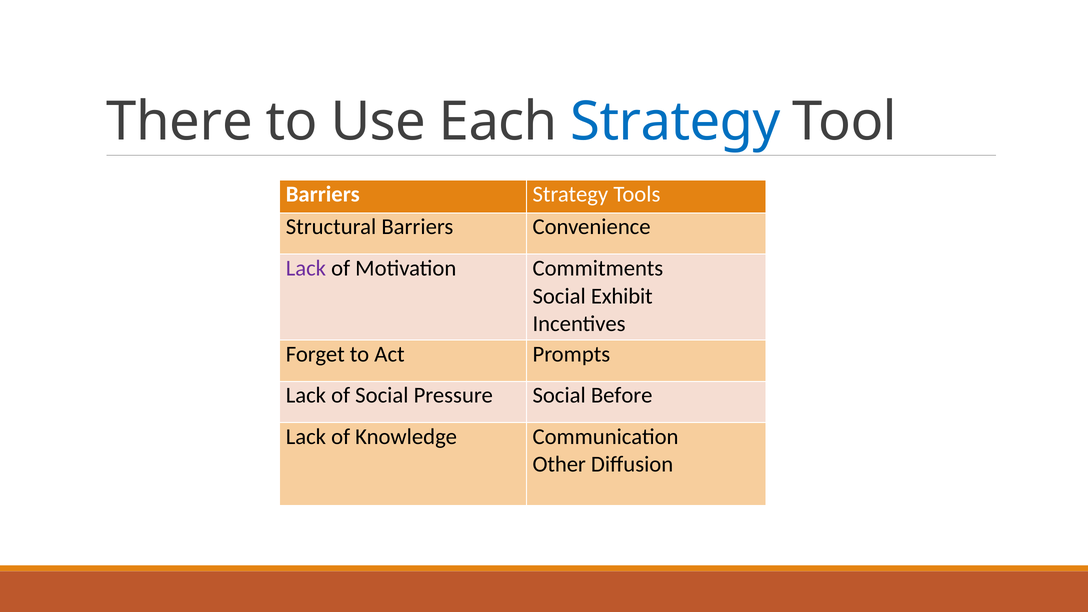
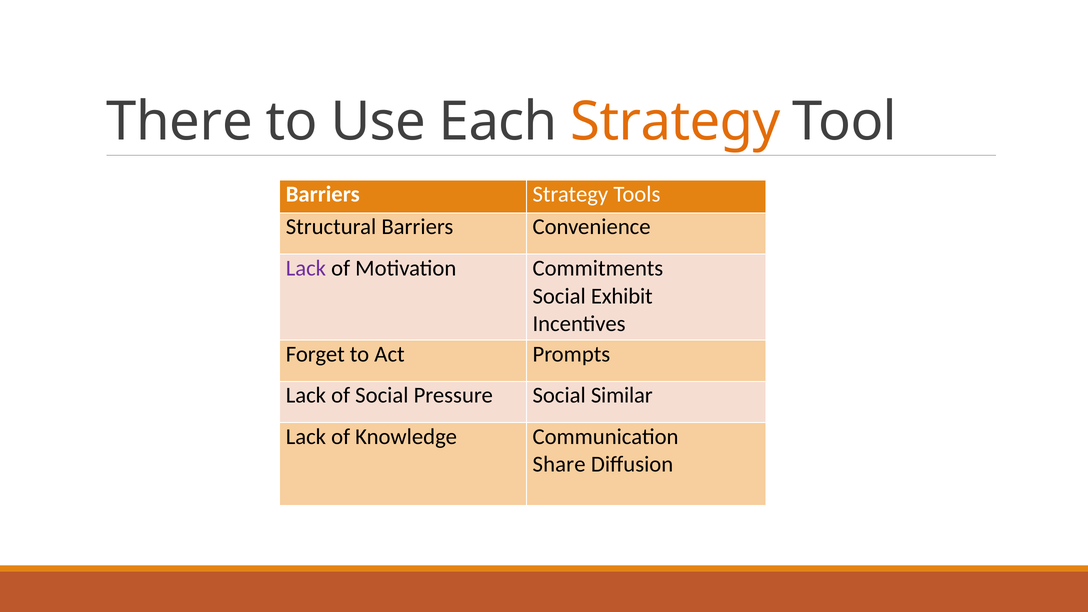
Strategy colour: blue -> orange (675, 122)
Before: Before -> Similar (622, 395)
Other: Other -> Share (559, 464)
